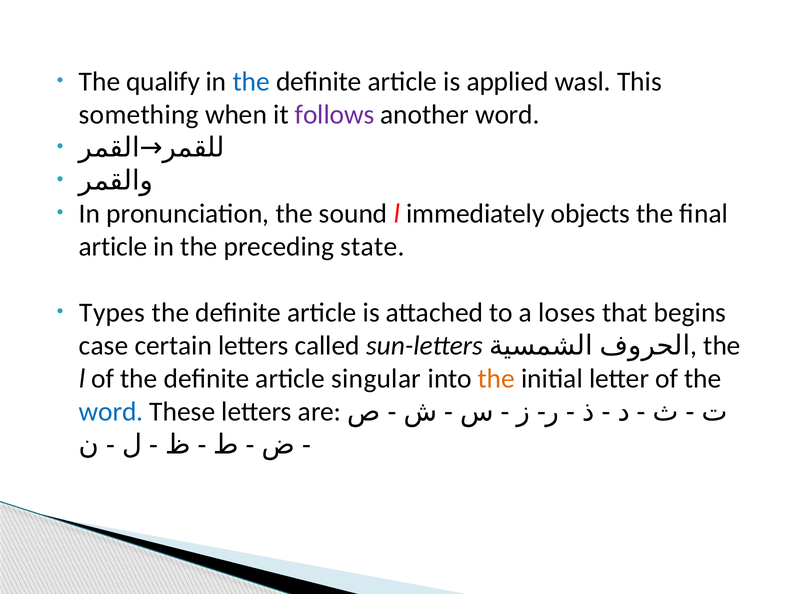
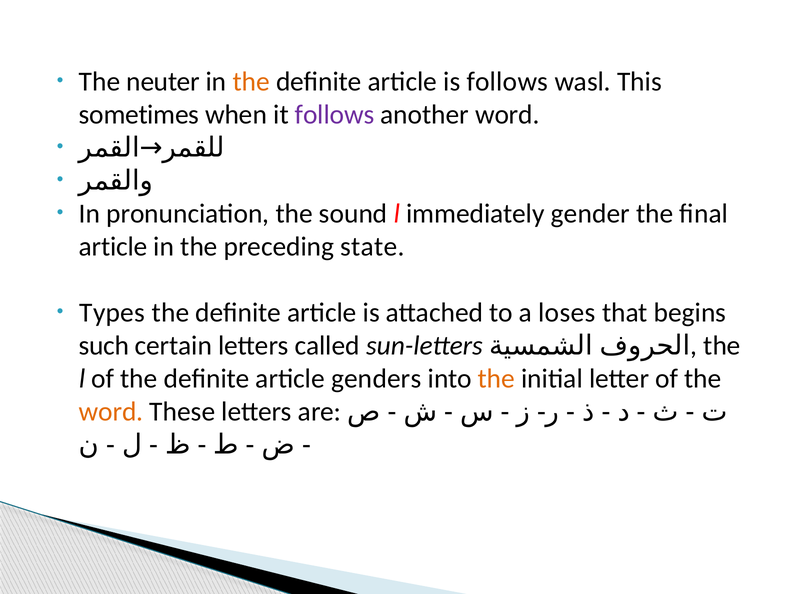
qualify: qualify -> neuter (163, 82)
the colour: blue -> orange (251, 82)
is applied: applied -> follows (507, 82)
something: something -> sometimes (139, 115)
objects: objects -> gender (590, 213)
case: case -> such (104, 345)
singular: singular -> genders (376, 378)
word colour: blue -> orange (111, 411)
